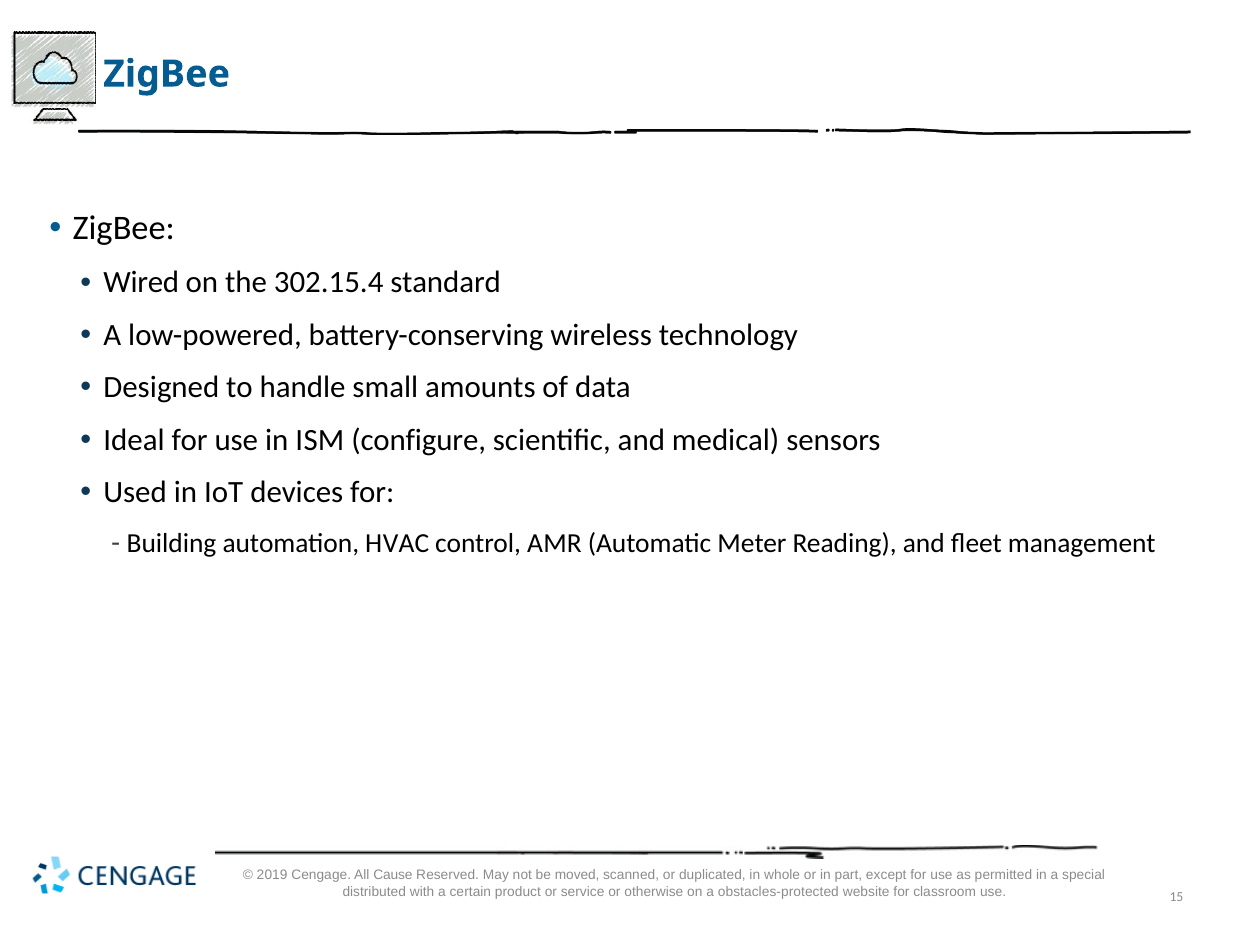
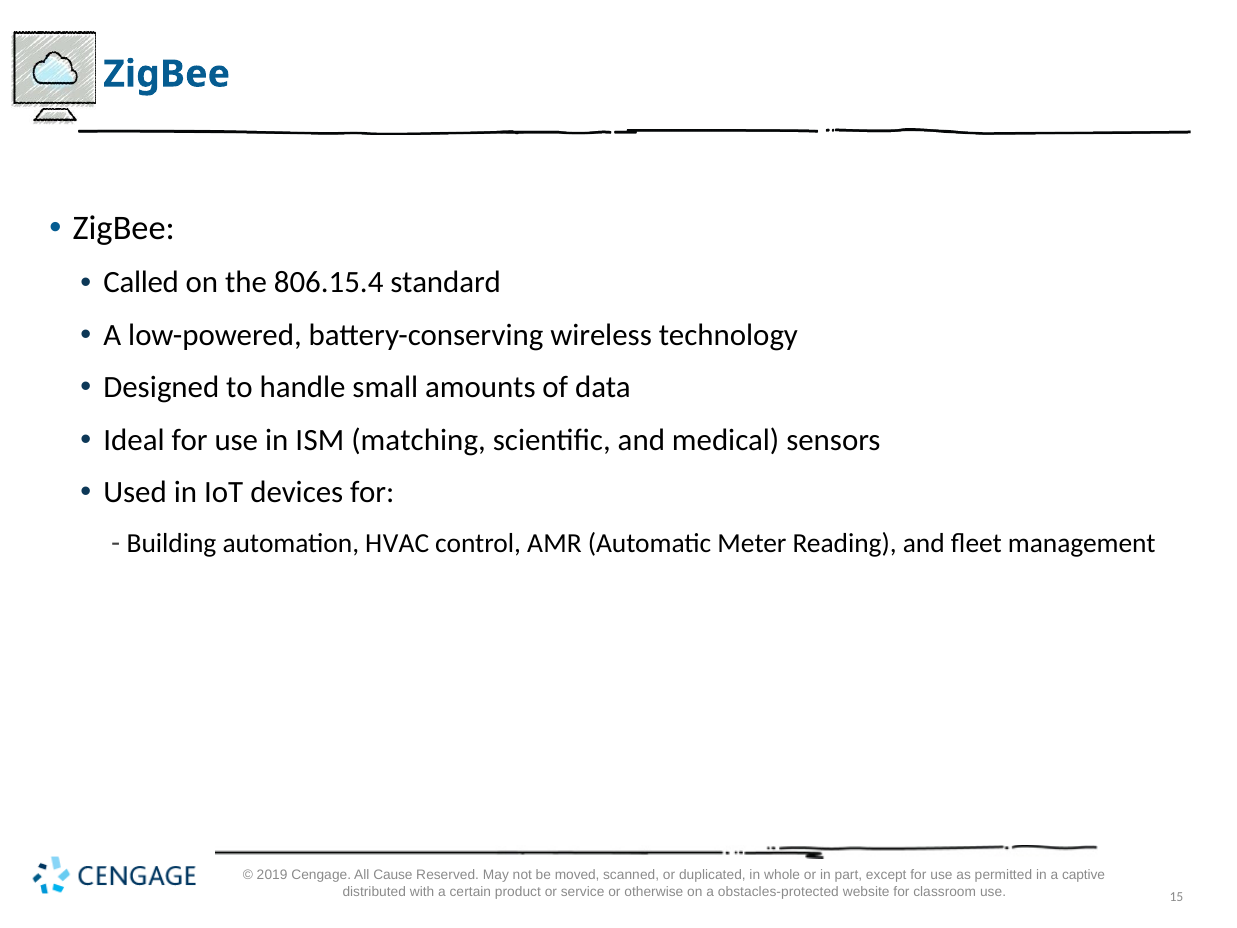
Wired: Wired -> Called (141, 283)
302.15.4: 302.15.4 -> 806.15.4 (329, 283)
configure: configure -> matching (419, 440)
special: special -> captive (1084, 875)
